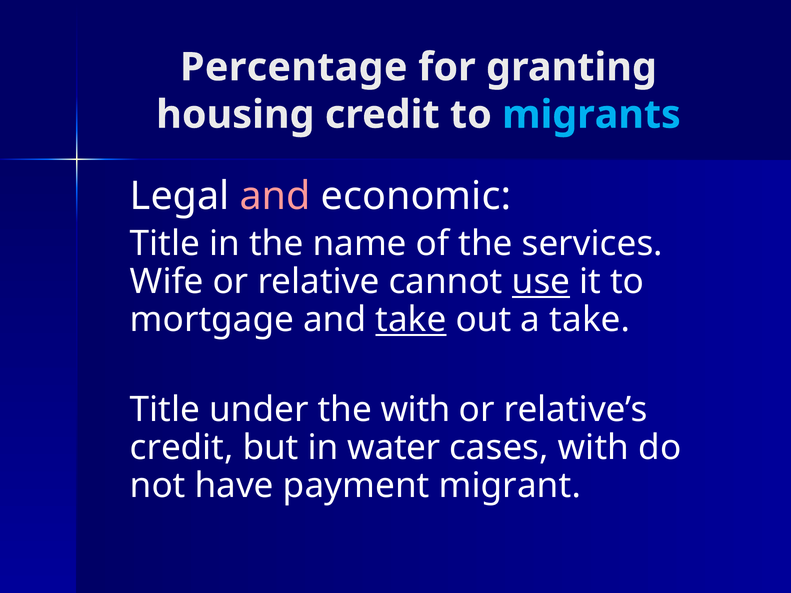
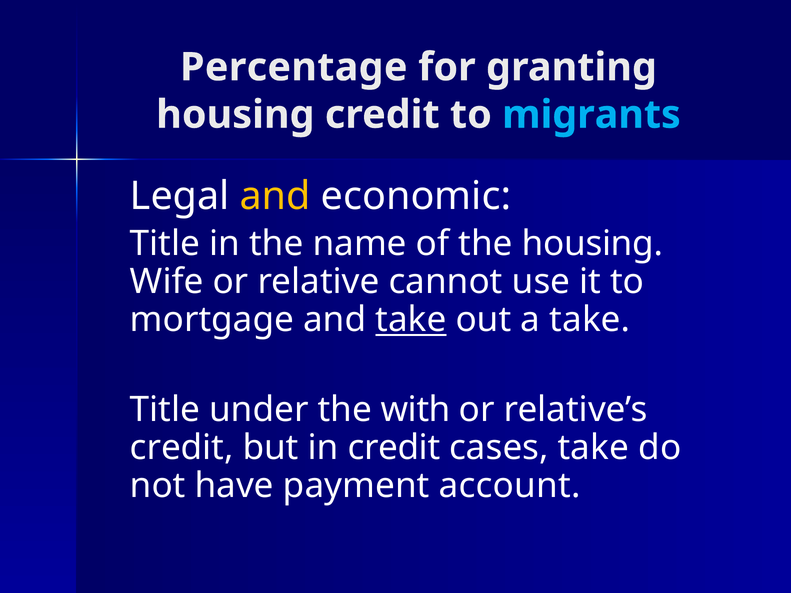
and colour: pink -> yellow (275, 196)
the services: services -> housing (592, 244)
use underline: present -> none (541, 282)
in water: water -> credit (394, 448)
cases with: with -> take (593, 448)
migrant: migrant -> account (510, 486)
